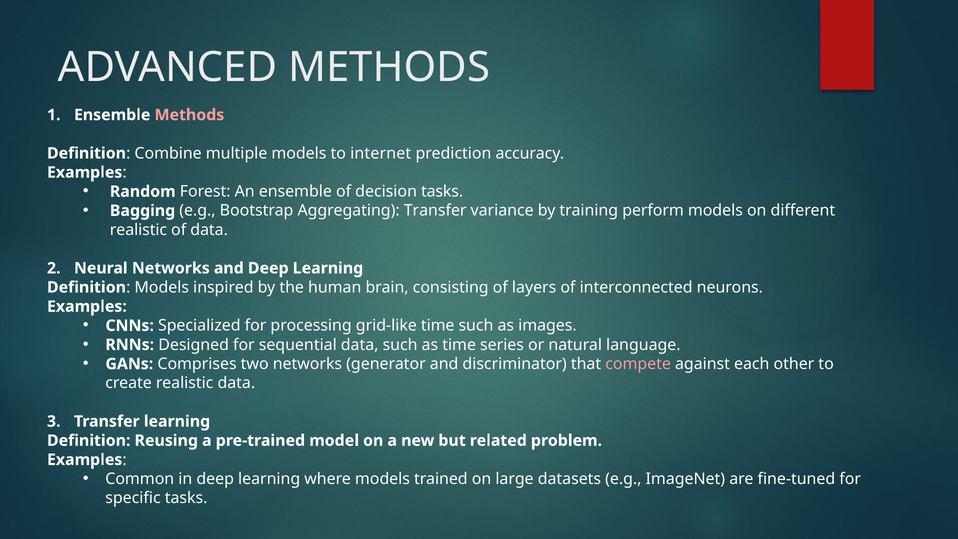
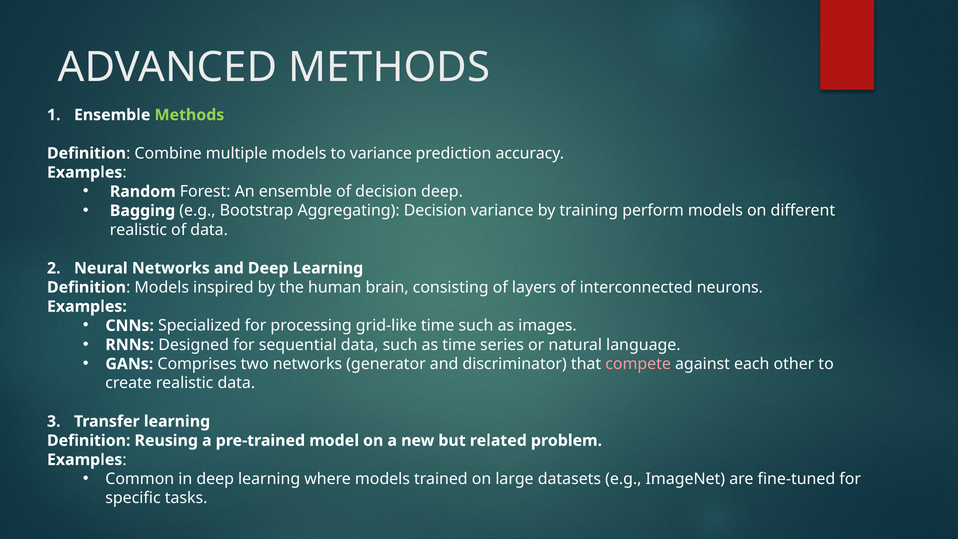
Methods colour: pink -> light green (189, 115)
to internet: internet -> variance (381, 153)
decision tasks: tasks -> deep (442, 192)
Aggregating Transfer: Transfer -> Decision (435, 211)
